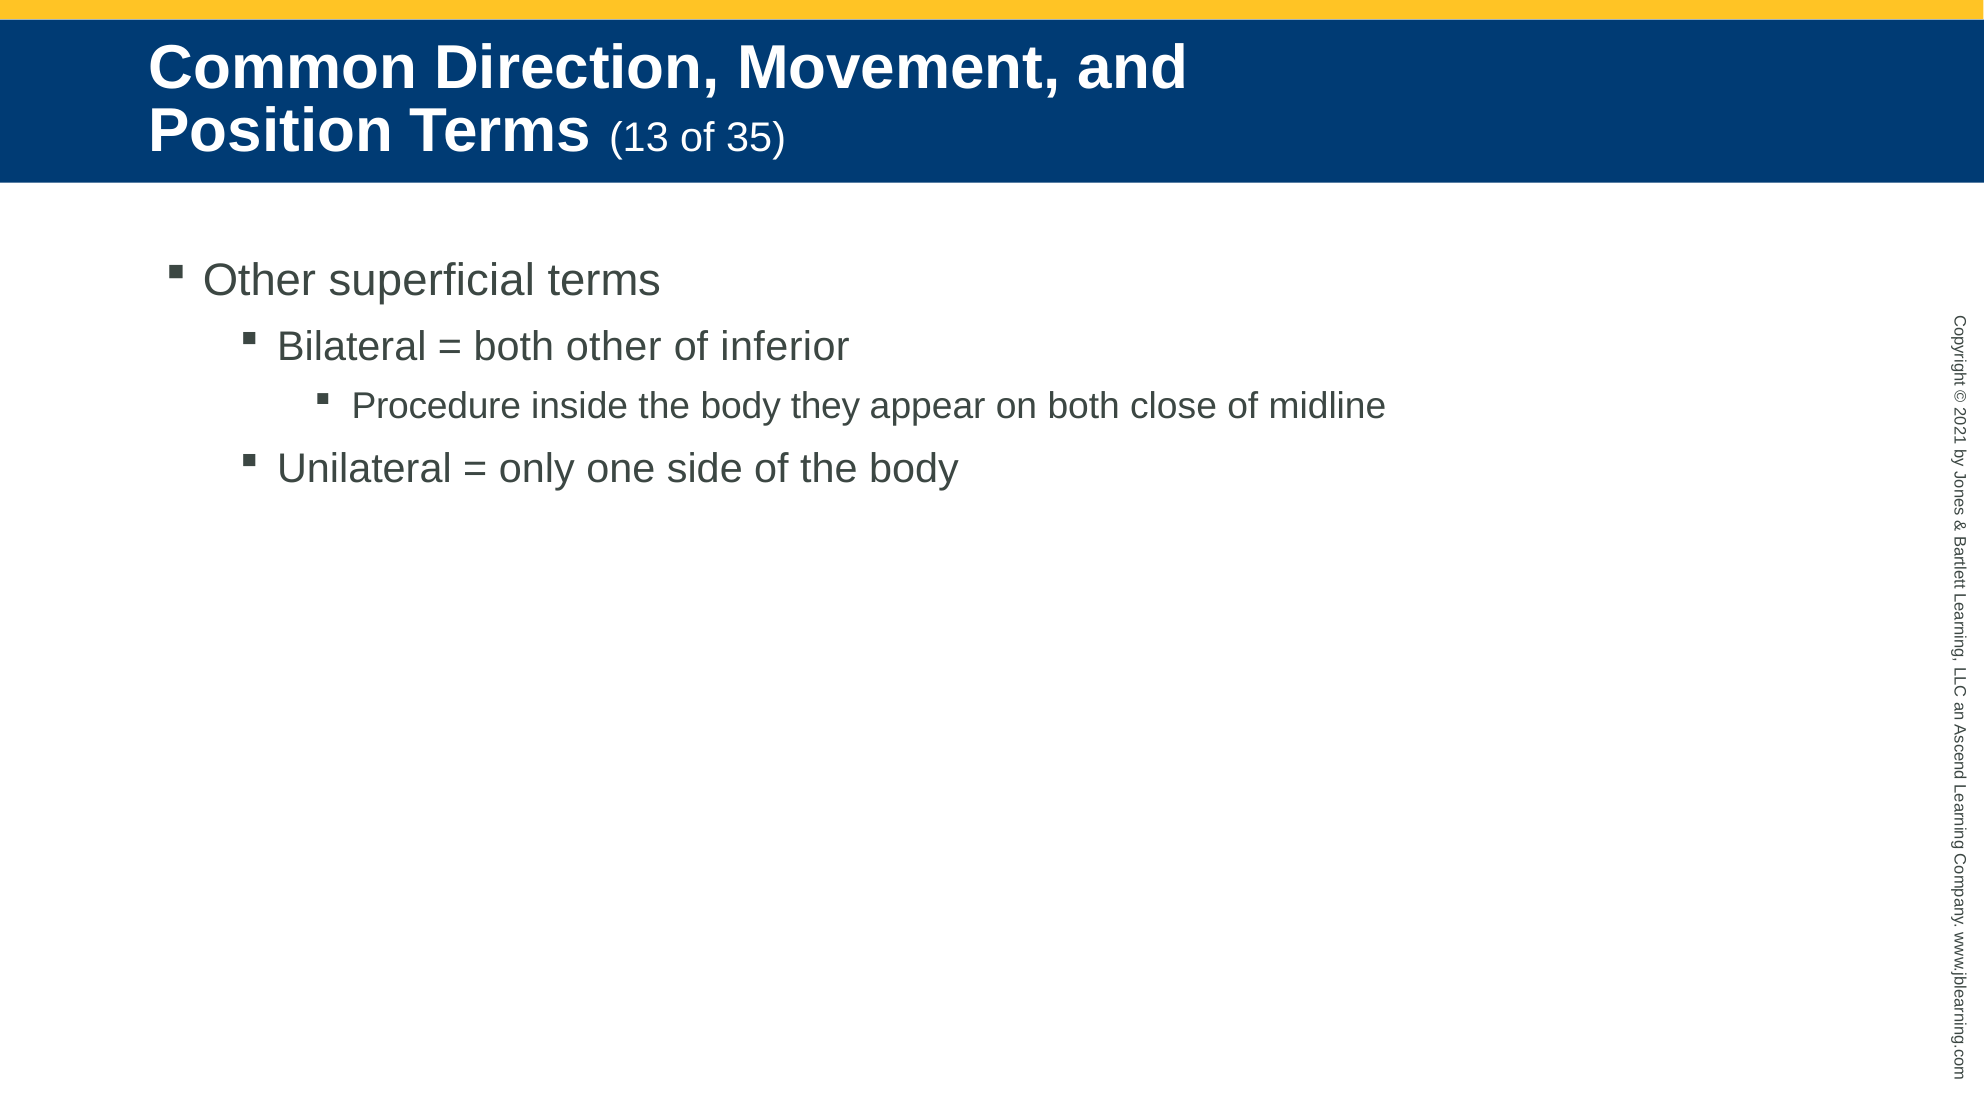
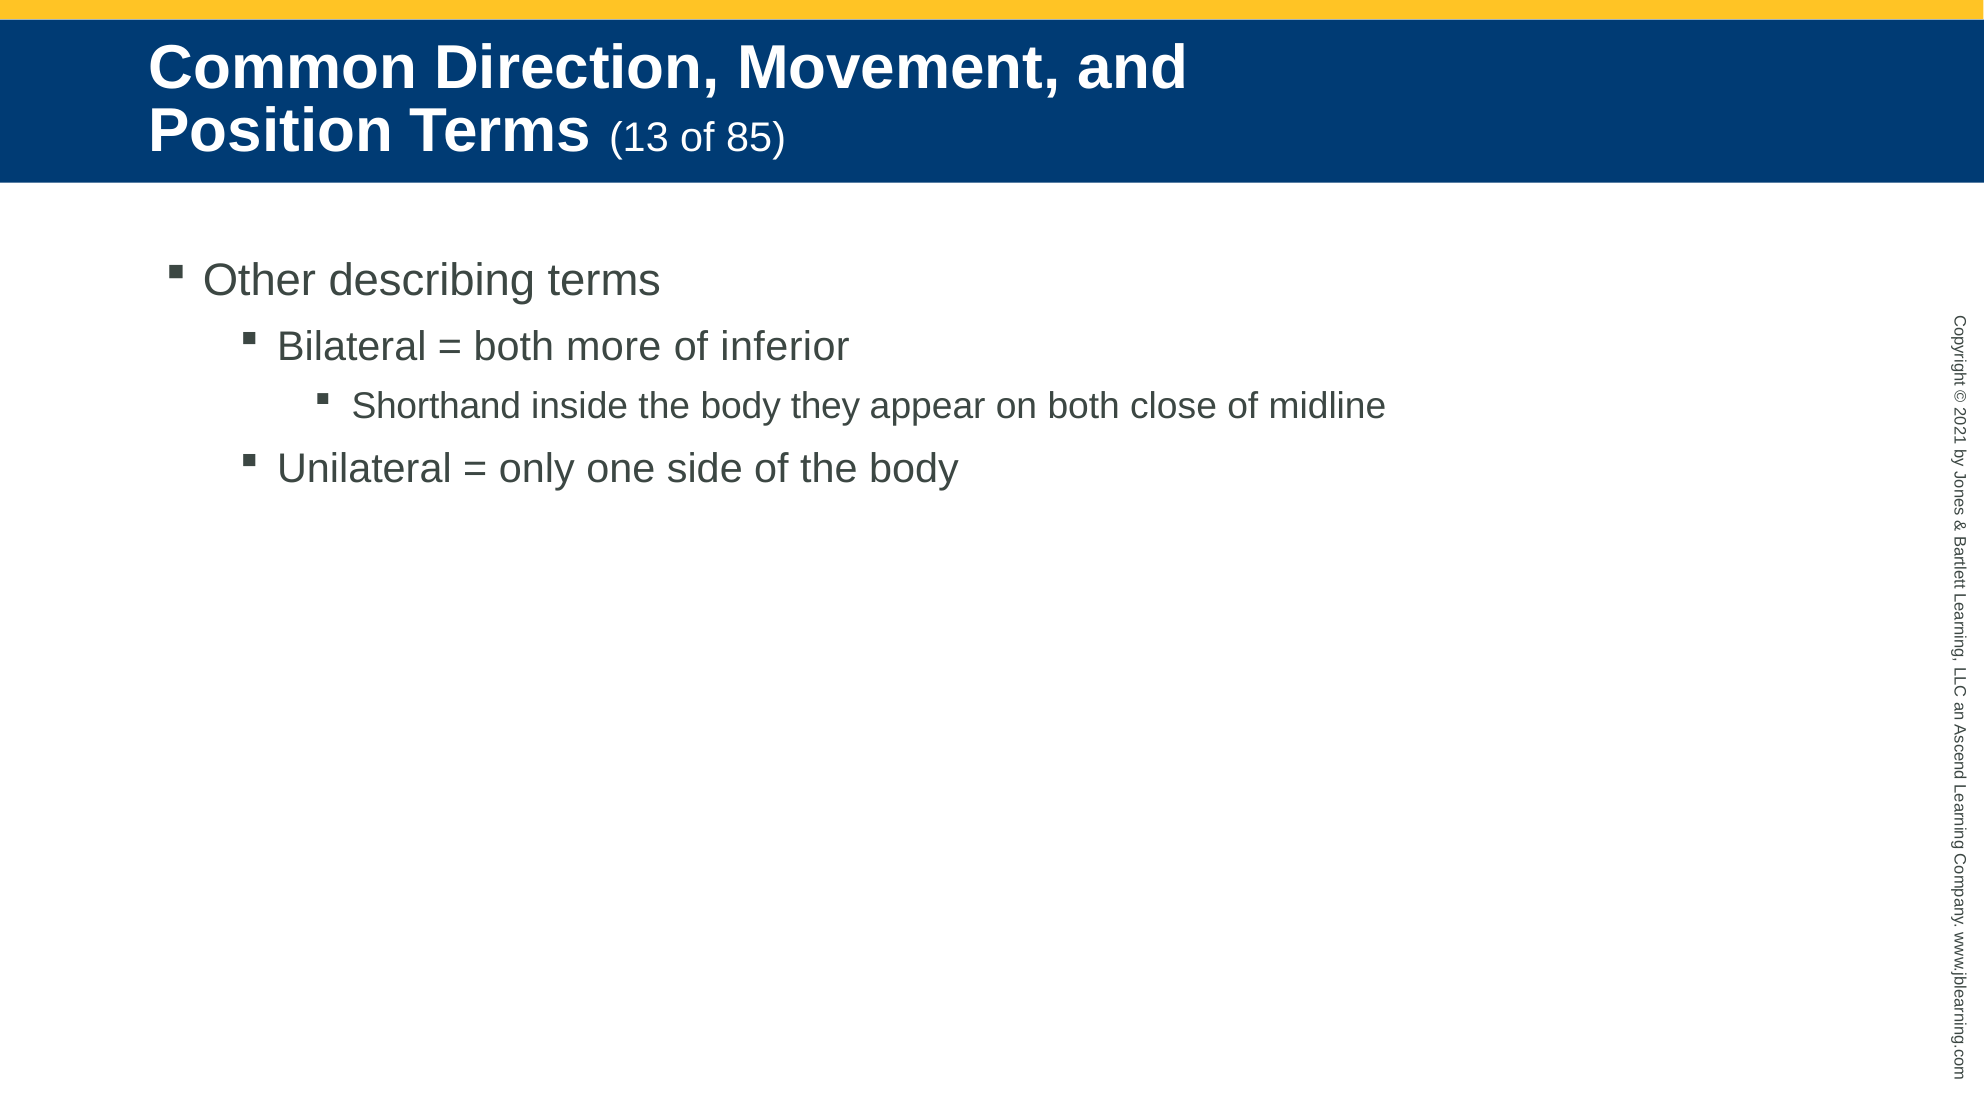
35: 35 -> 85 (756, 138)
superficial: superficial -> describing (432, 280)
both other: other -> more (614, 347)
Procedure: Procedure -> Shorthand (436, 407)
